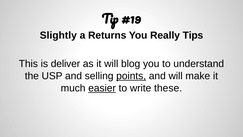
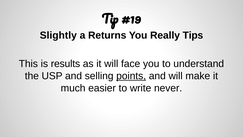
deliver: deliver -> results (65, 64)
blog: blog -> face (131, 64)
easier underline: present -> none (102, 88)
these: these -> never (168, 88)
